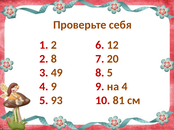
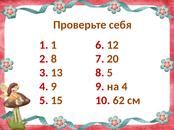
1 2: 2 -> 1 (54, 45)
49: 49 -> 13 (57, 73)
93: 93 -> 15 (57, 101)
81: 81 -> 62 (119, 101)
